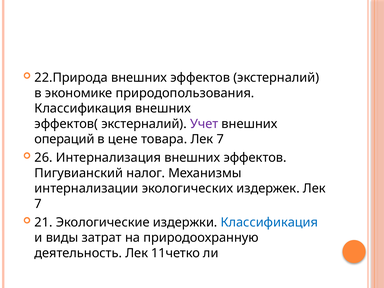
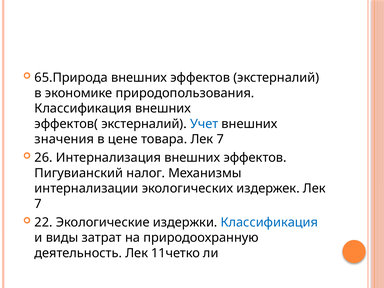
22.Природа: 22.Природа -> 65.Природа (71, 78)
Учет colour: purple -> blue (204, 124)
операций: операций -> значения (64, 139)
21: 21 -> 22 (44, 222)
